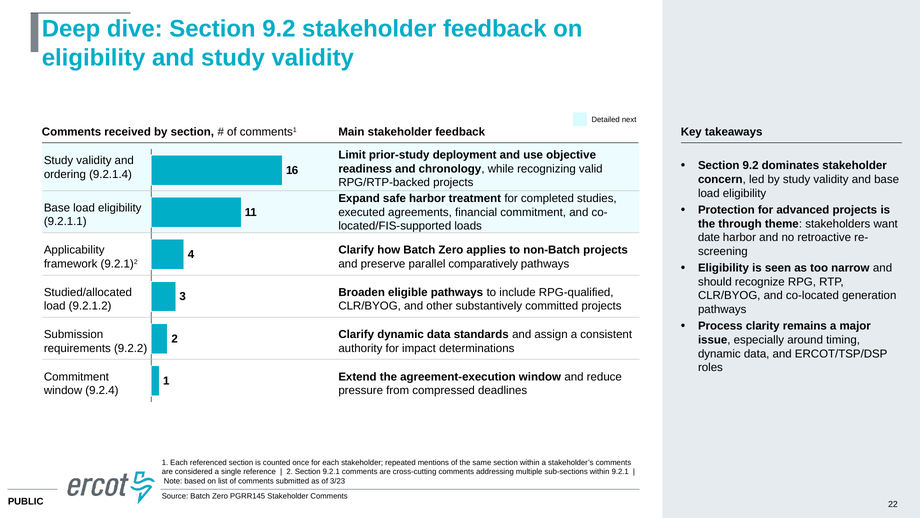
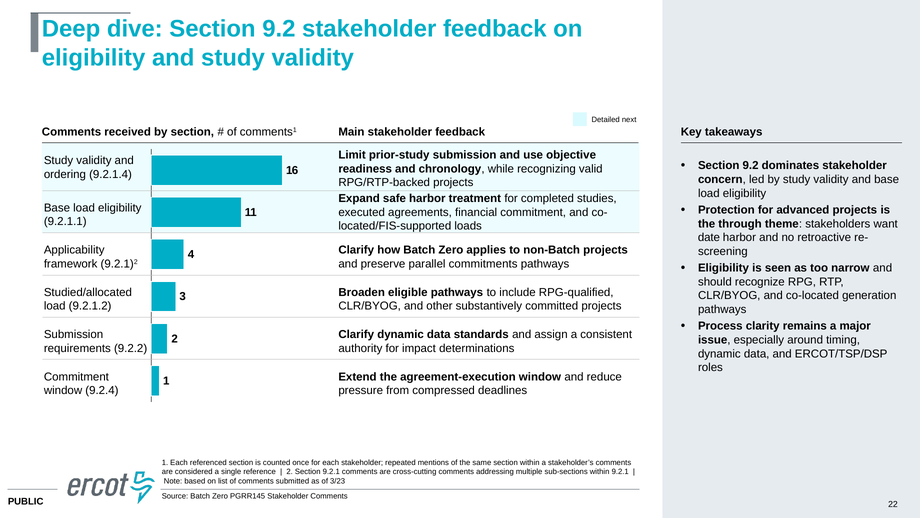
prior-study deployment: deployment -> submission (465, 155)
comparatively: comparatively -> commitments (483, 264)
